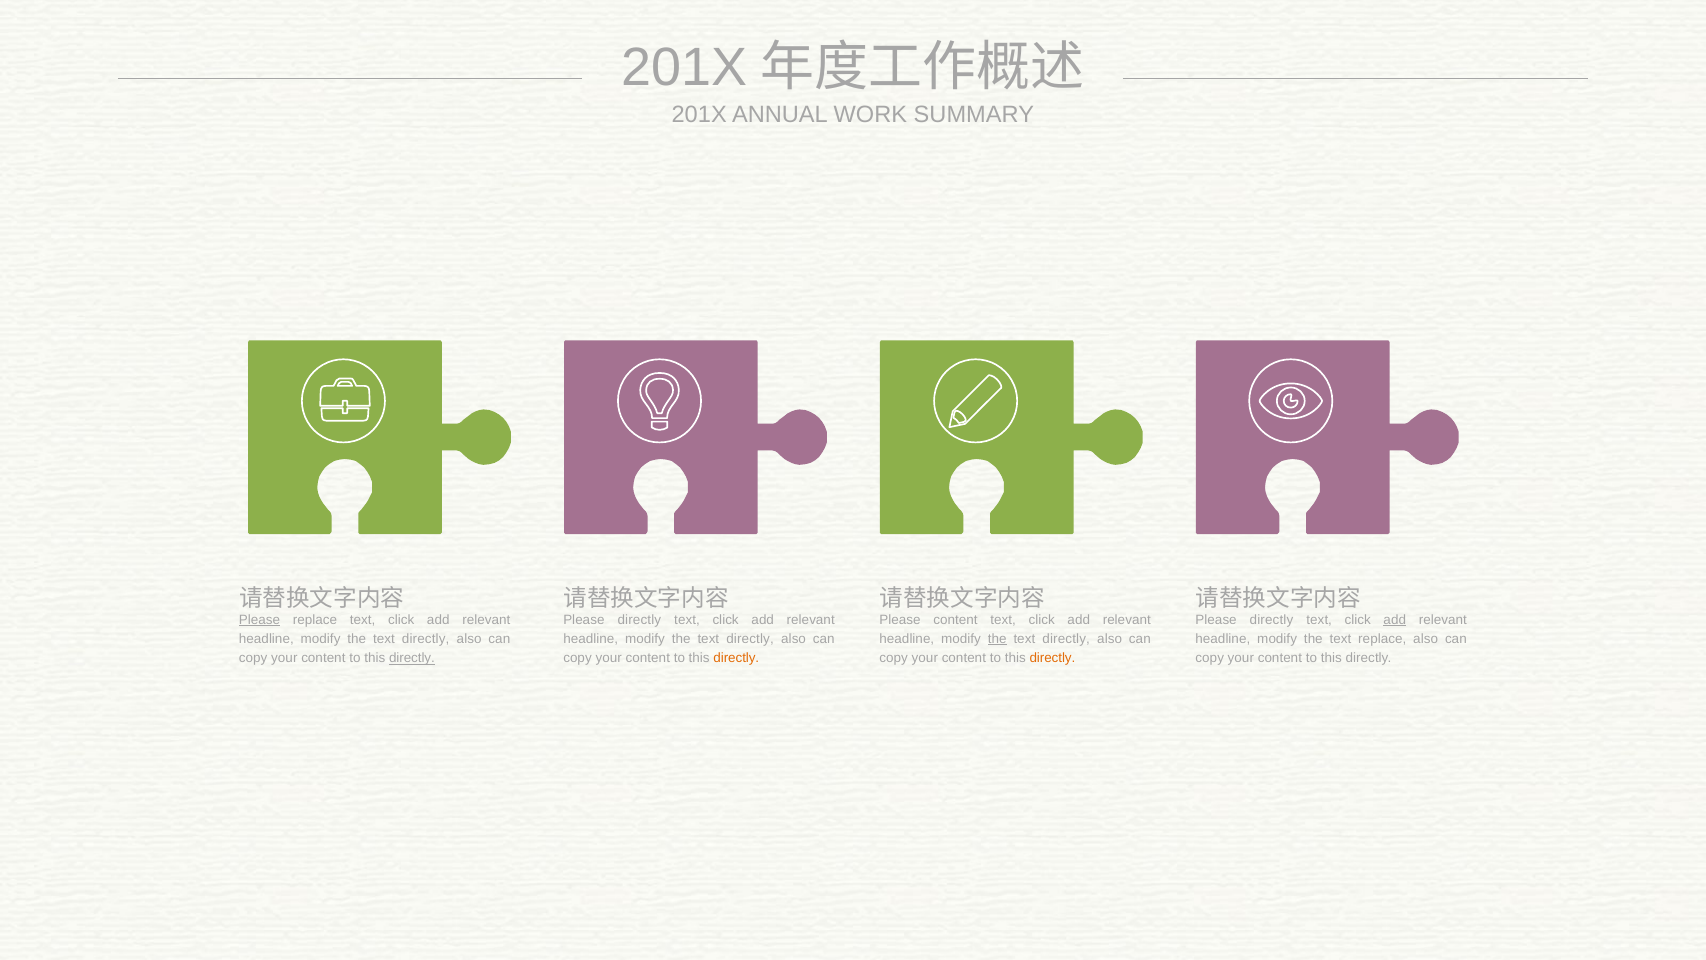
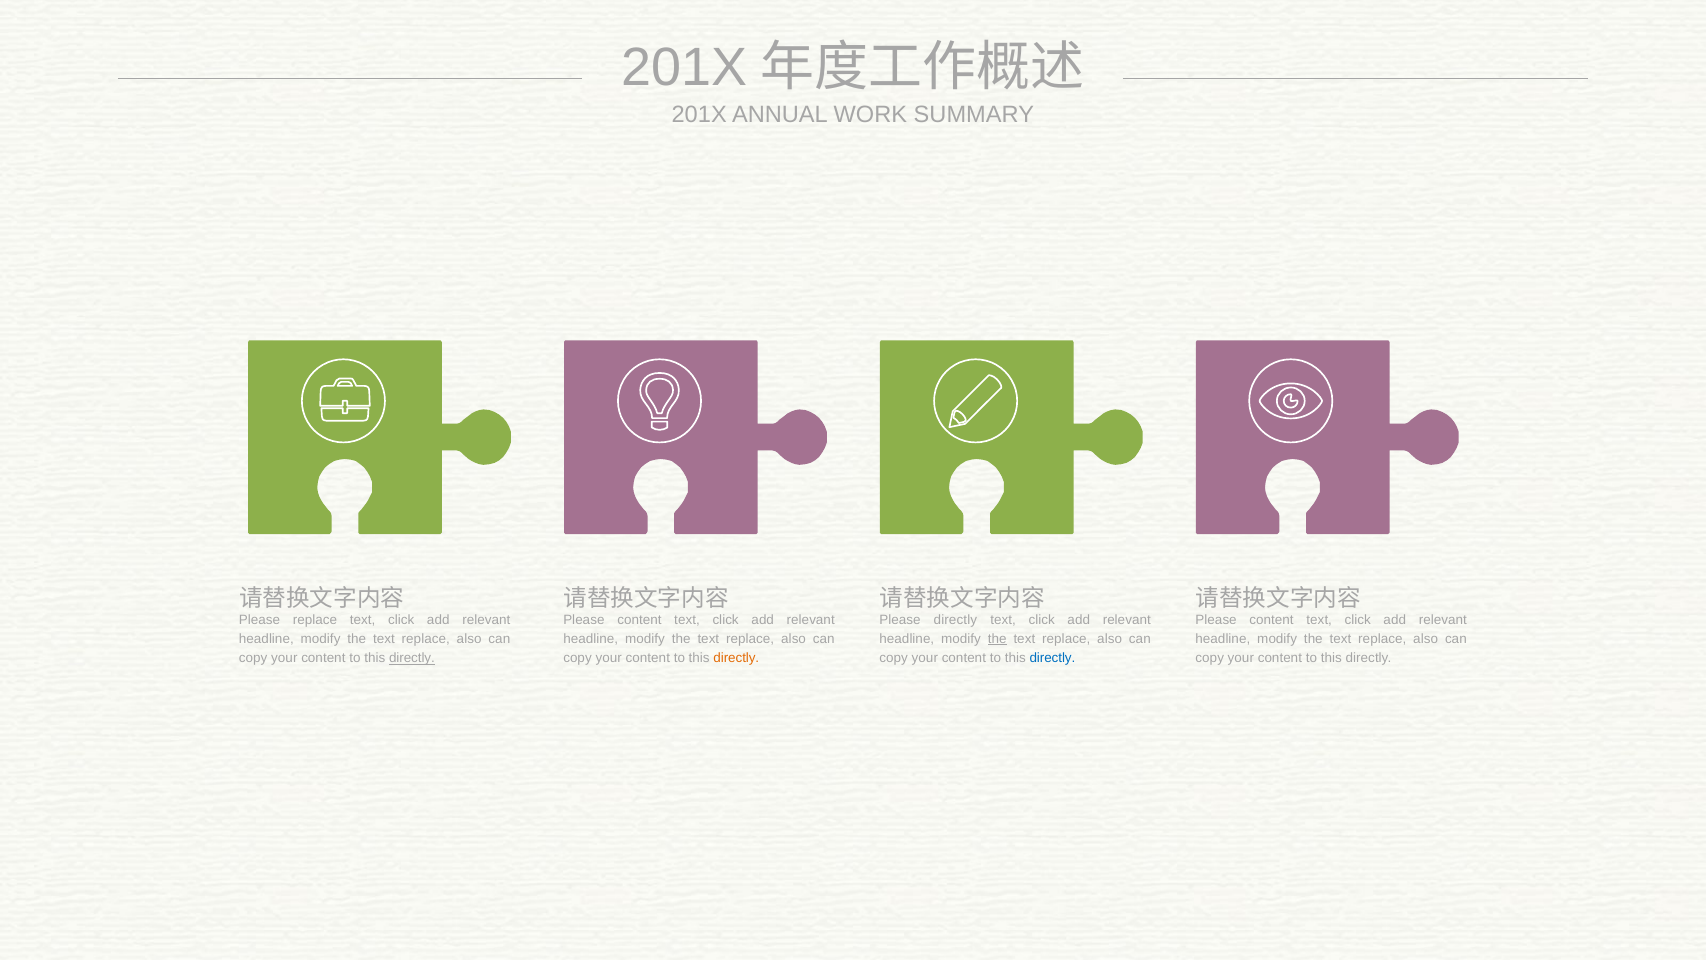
Please underline: present -> none (260, 619)
directly: directly -> content (639, 619)
Please content: content -> directly (955, 619)
directly: directly -> content (1272, 619)
add underline: present -> none (1395, 619)
directly: directly -> replace (426, 639)
directly: directly -> replace (750, 639)
directly: directly -> replace (1066, 639)
directly colour: orange -> blue (1052, 658)
